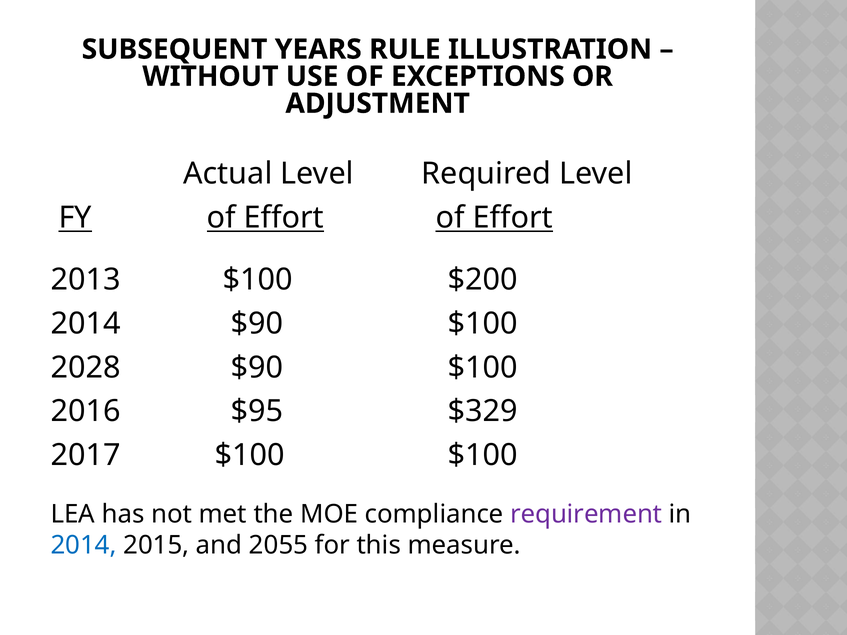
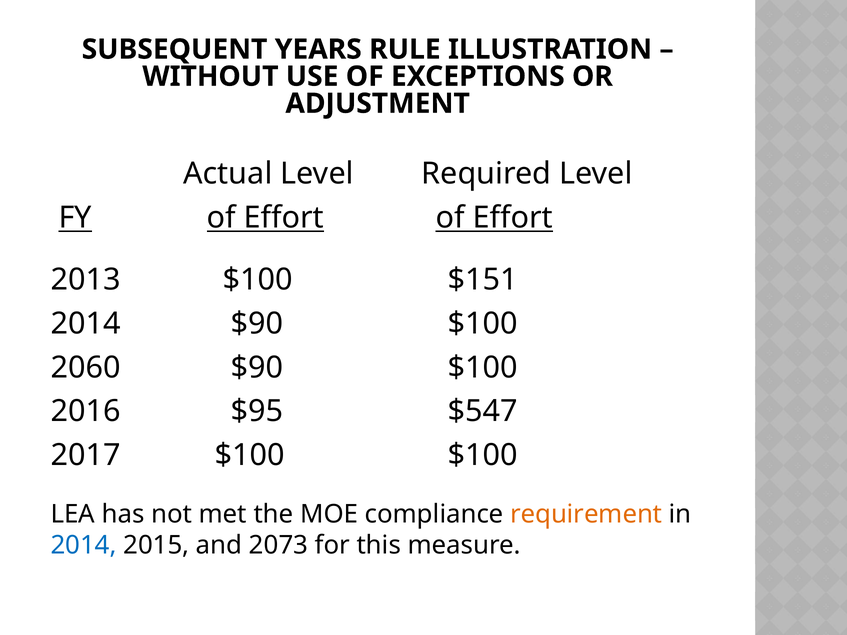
$200: $200 -> $151 (483, 280)
2028: 2028 -> 2060 (86, 368)
$329: $329 -> $547 (483, 412)
requirement colour: purple -> orange (586, 514)
2055: 2055 -> 2073 (279, 545)
